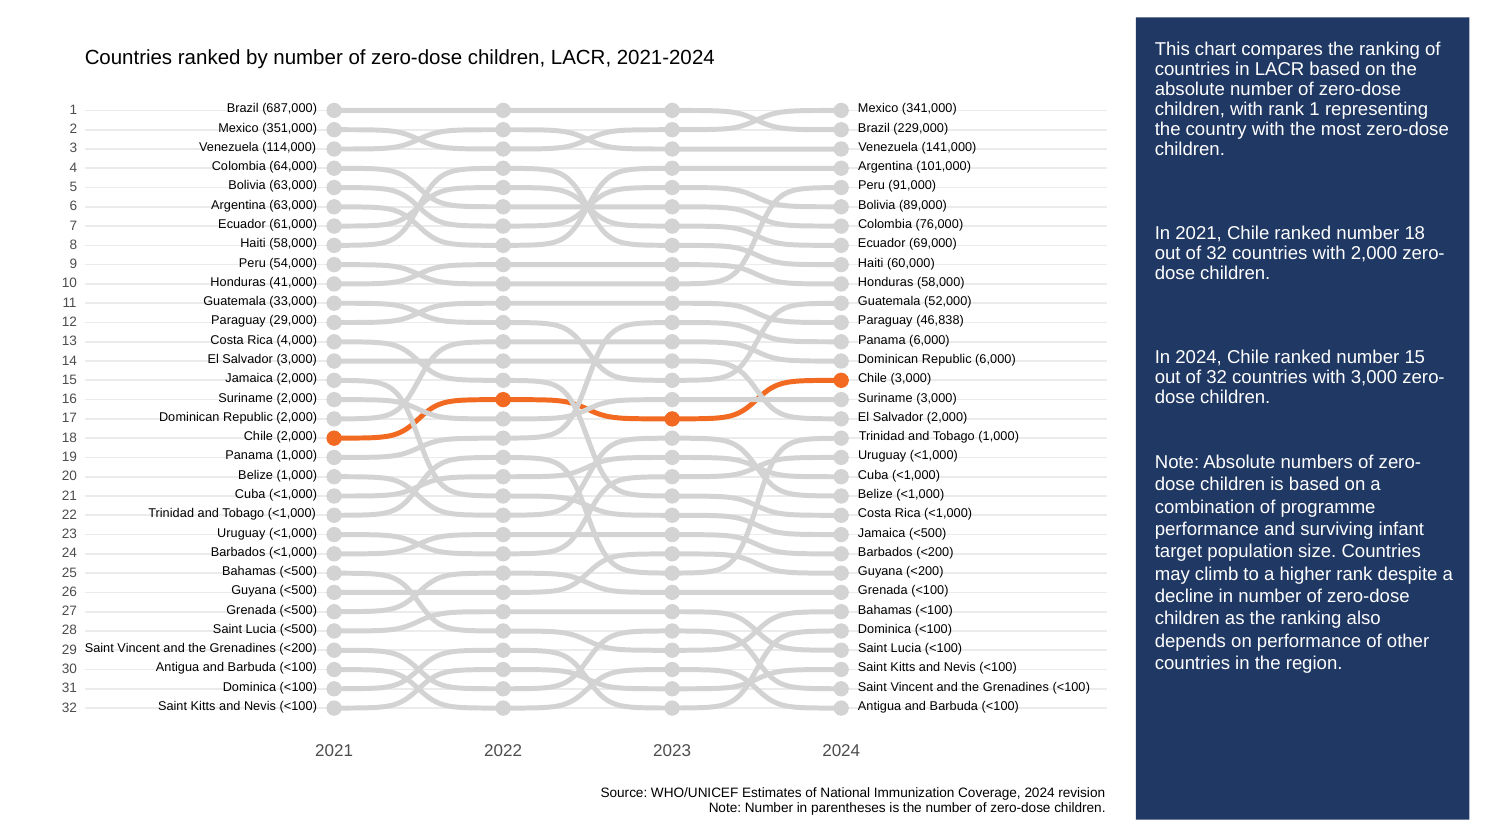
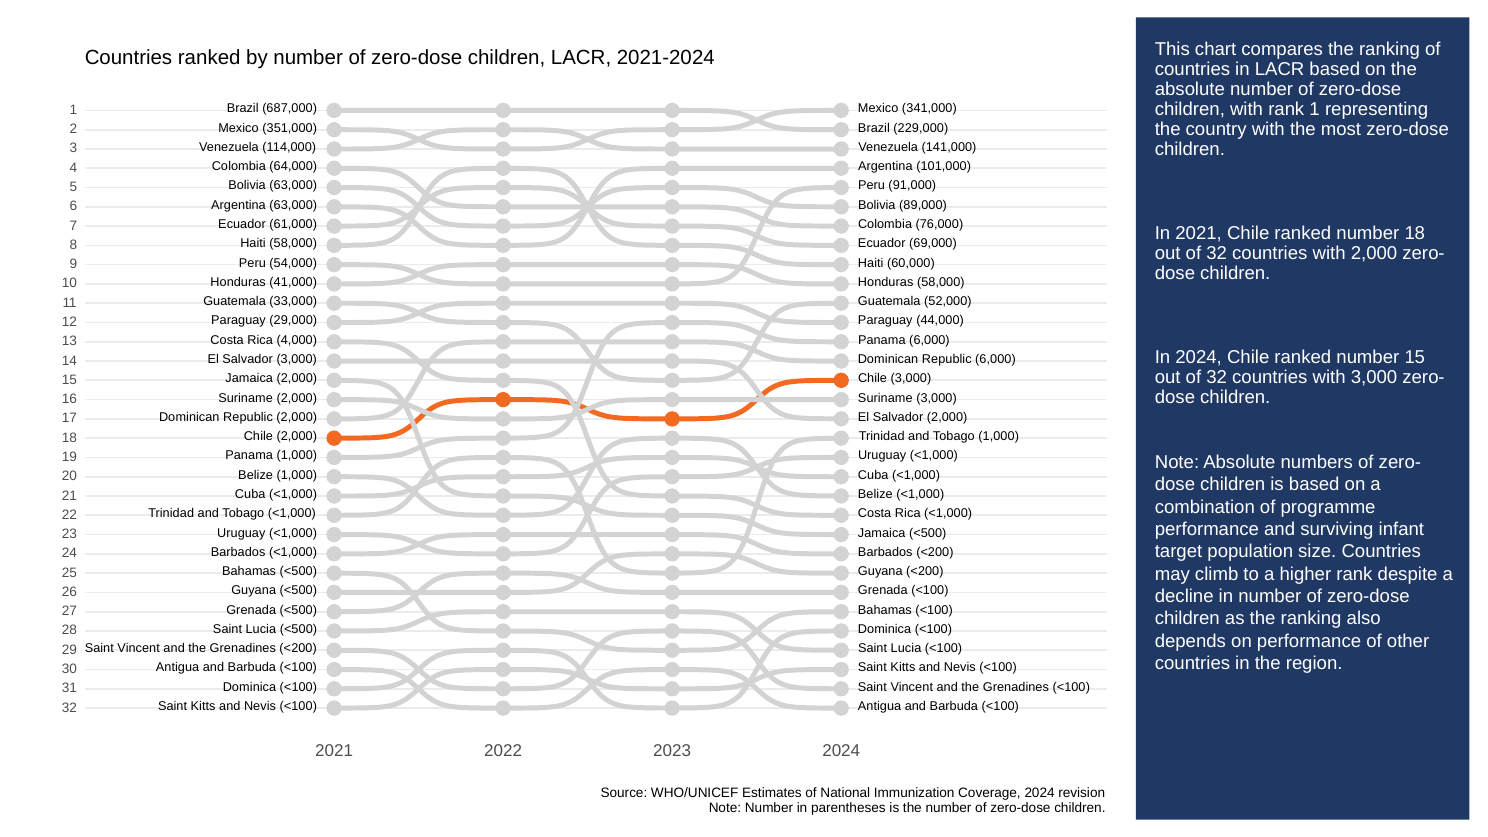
46,838: 46,838 -> 44,000 (940, 321)
